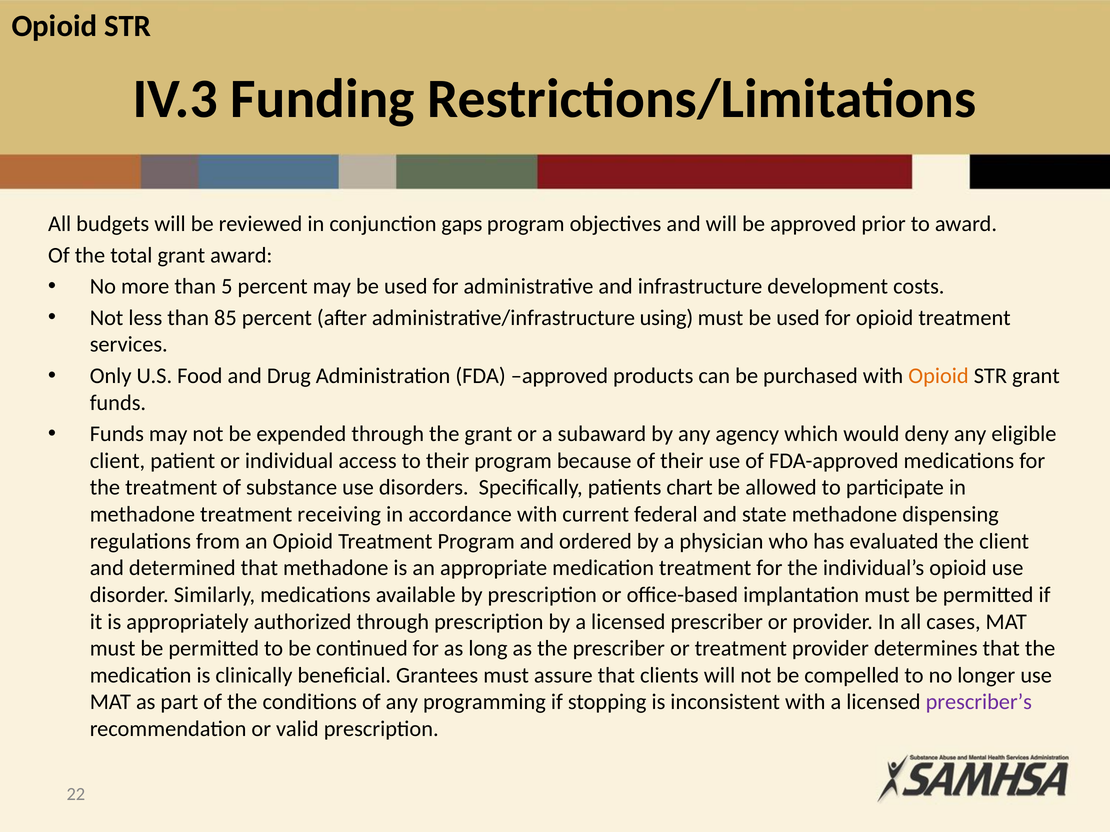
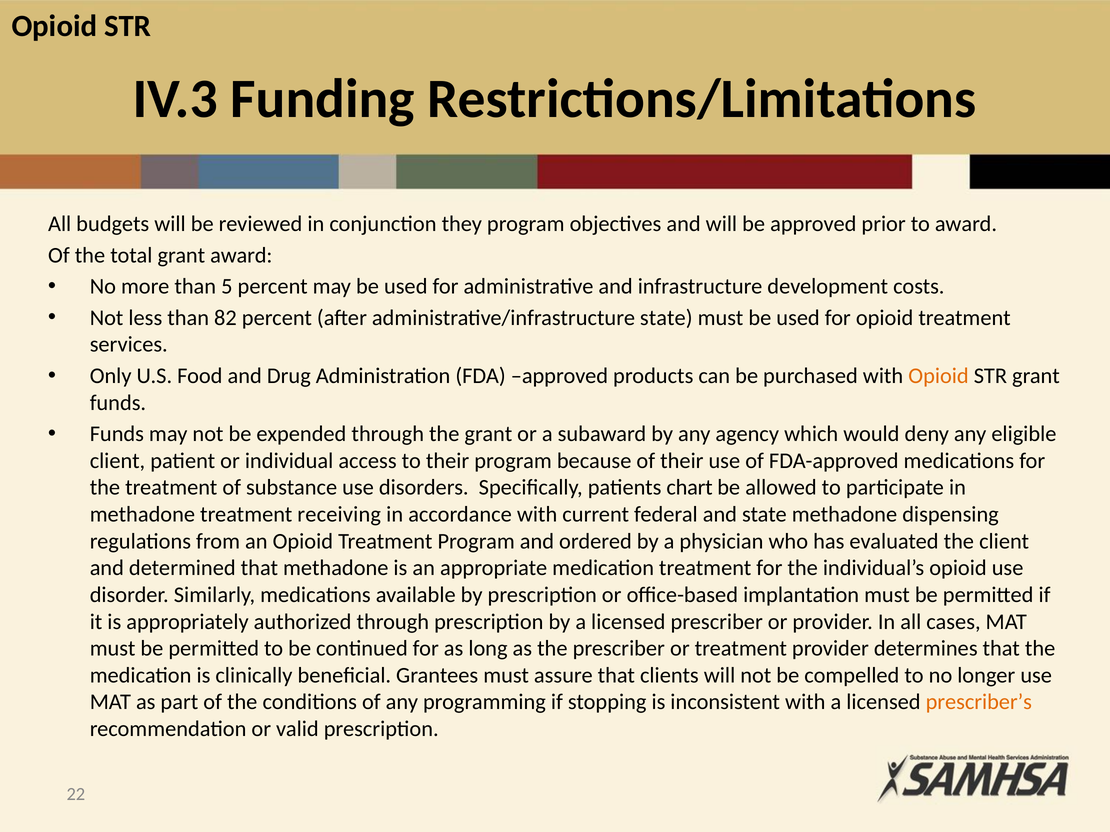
gaps: gaps -> they (462, 224)
85: 85 -> 82 (225, 318)
administrative/infrastructure using: using -> state (666, 318)
prescriber’s colour: purple -> orange (979, 702)
